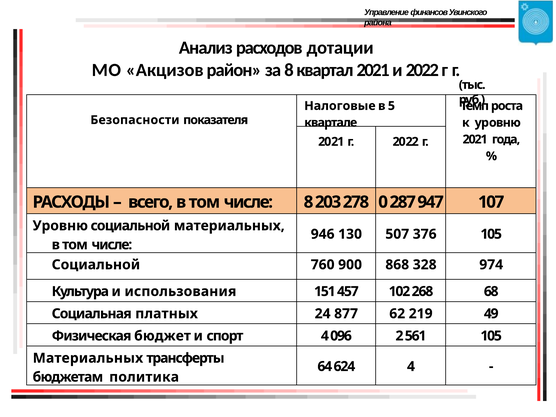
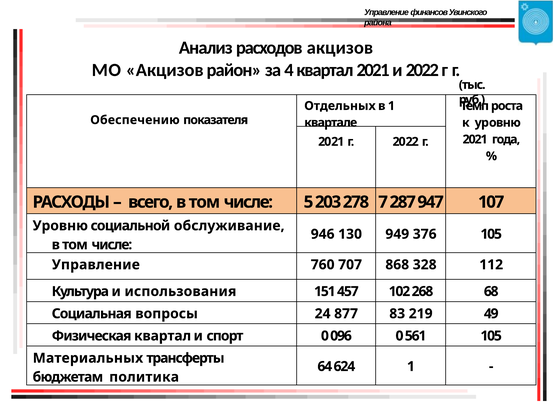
расходов дотации: дотации -> акцизов (340, 48)
за 8: 8 -> 4 (289, 70)
Налоговые: Налоговые -> Отдельных (340, 106)
в 5: 5 -> 1 (391, 106)
Безопасности: Безопасности -> Обеспечению (135, 120)
числе 8: 8 -> 5 (309, 202)
0: 0 -> 7 (383, 202)
социальной материальных: материальных -> обслуживание (229, 226)
507: 507 -> 949 (397, 234)
Социальной: Социальной -> Управление (96, 265)
900: 900 -> 707 (350, 265)
974: 974 -> 112 (491, 265)
платных: платных -> вопросы (167, 314)
62: 62 -> 83 (397, 314)
Физическая бюджет: бюджет -> квартал (163, 336)
спорт 4: 4 -> 0 (325, 336)
096 2: 2 -> 0 (400, 336)
624 4: 4 -> 1 (411, 366)
